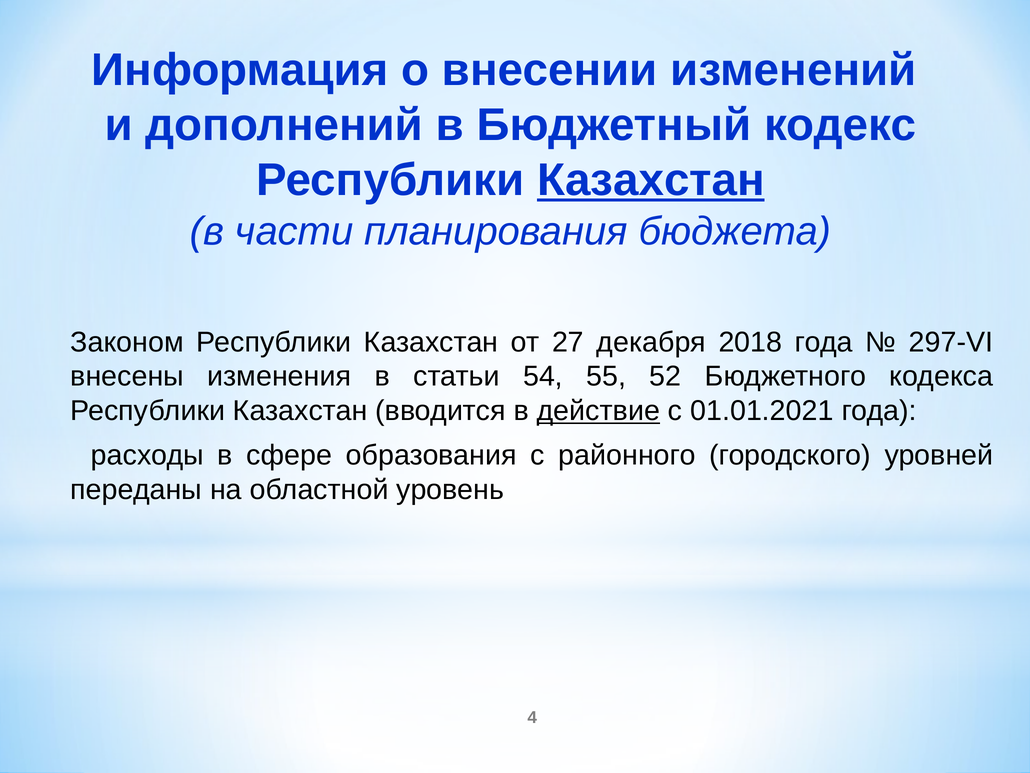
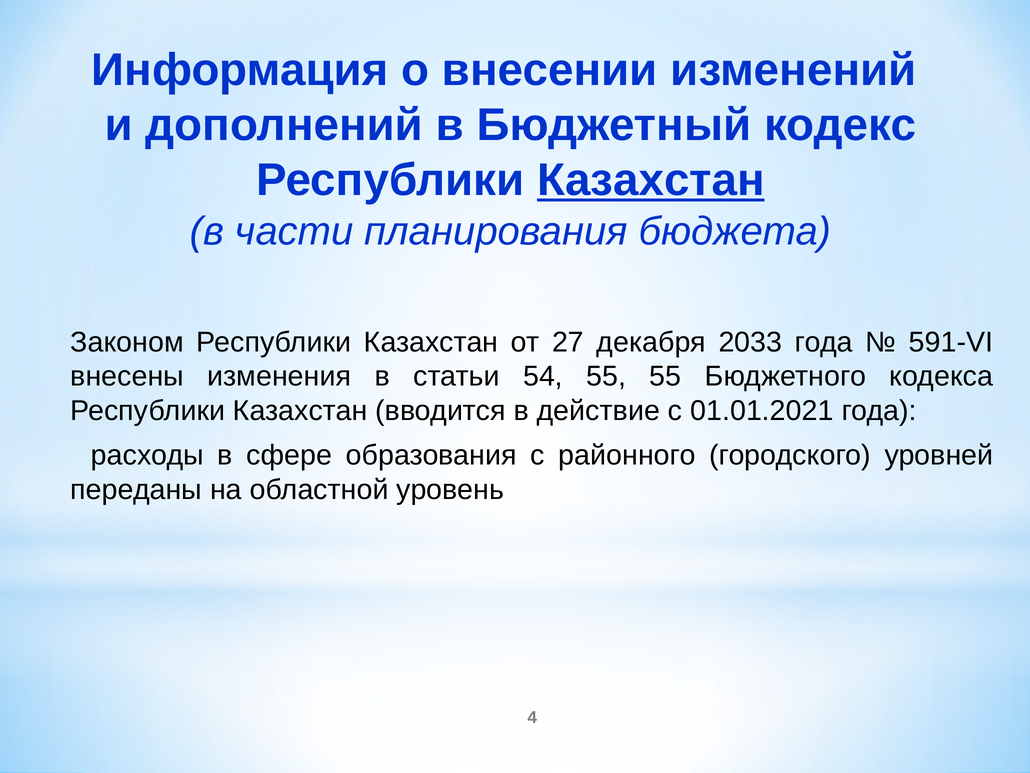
2018: 2018 -> 2033 (750, 342)
297-VI: 297-VI -> 591-VI (951, 342)
55 52: 52 -> 55 (665, 376)
действие underline: present -> none (598, 411)
